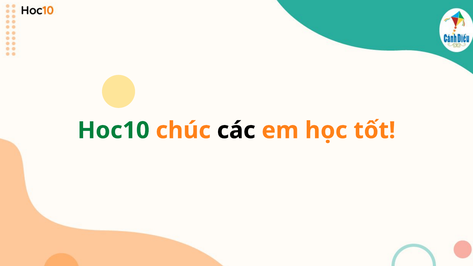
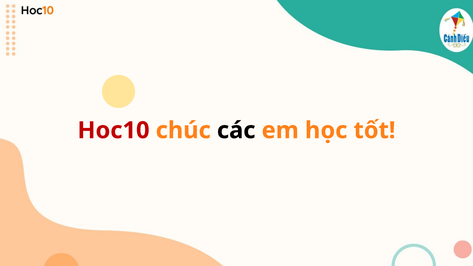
Hoc10 colour: green -> red (113, 130)
